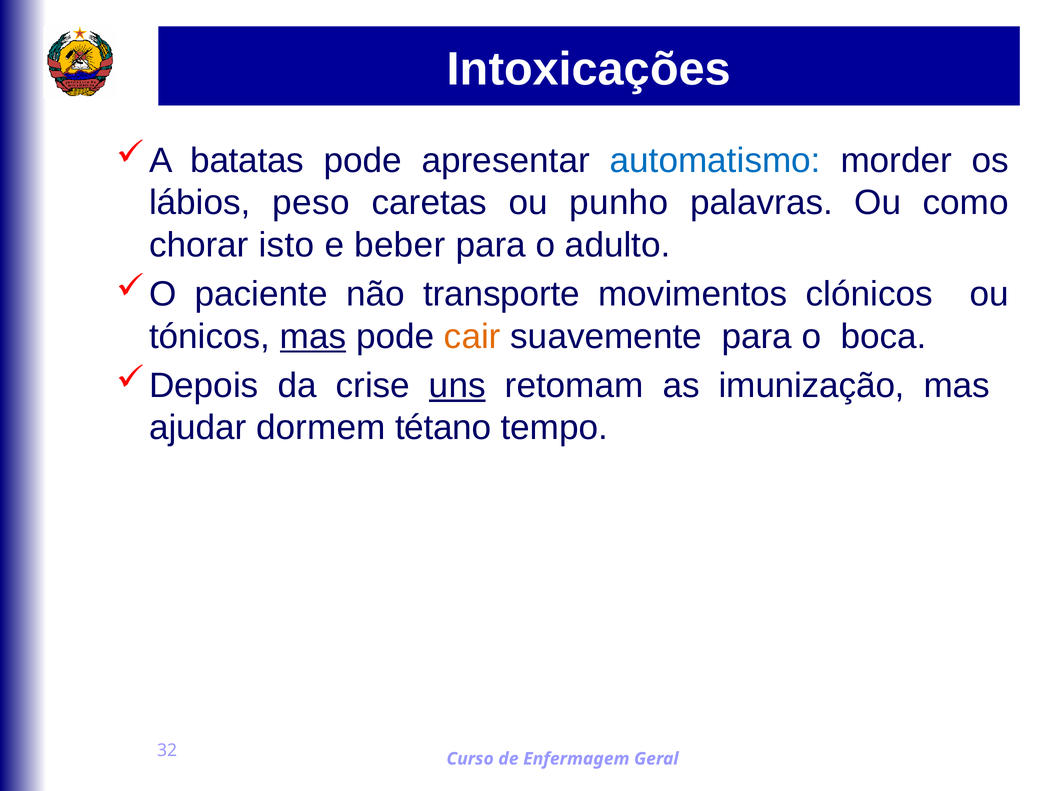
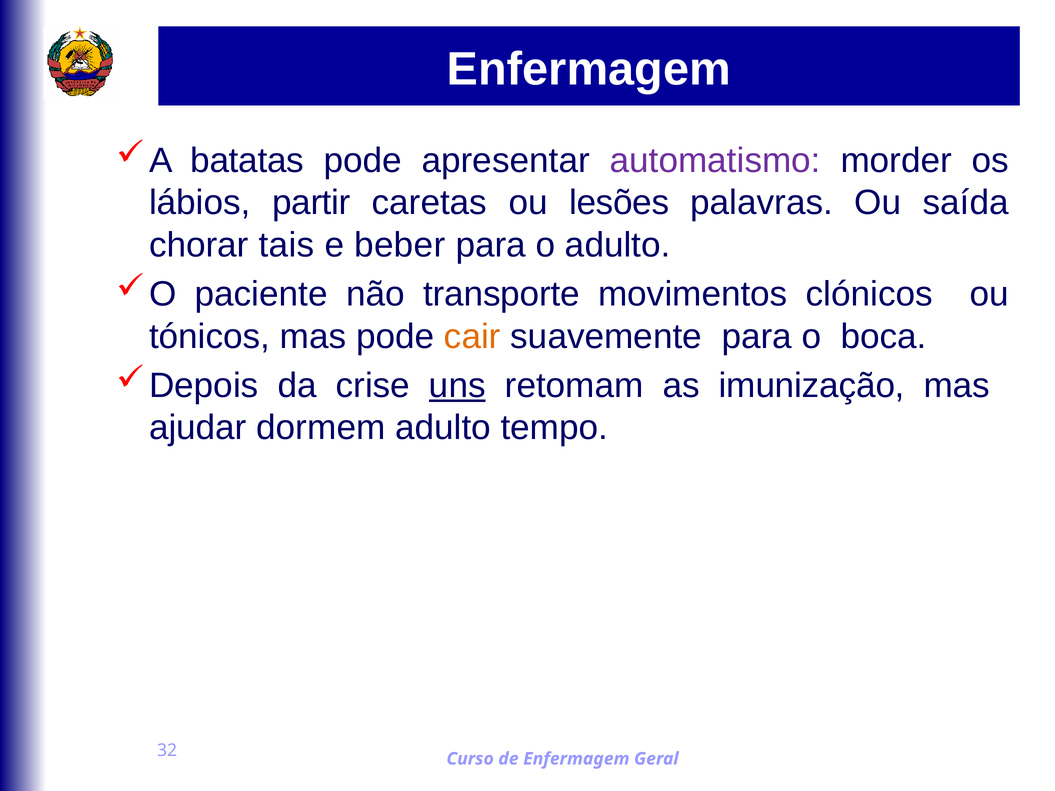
Intoxicações: Intoxicações -> Enfermagem (589, 69)
automatismo colour: blue -> purple (715, 161)
peso: peso -> partir (311, 203)
punho: punho -> lesões (619, 203)
como: como -> saída (966, 203)
isto: isto -> tais (287, 245)
mas underline: present -> none (313, 337)
dormem tétano: tétano -> adulto (443, 428)
